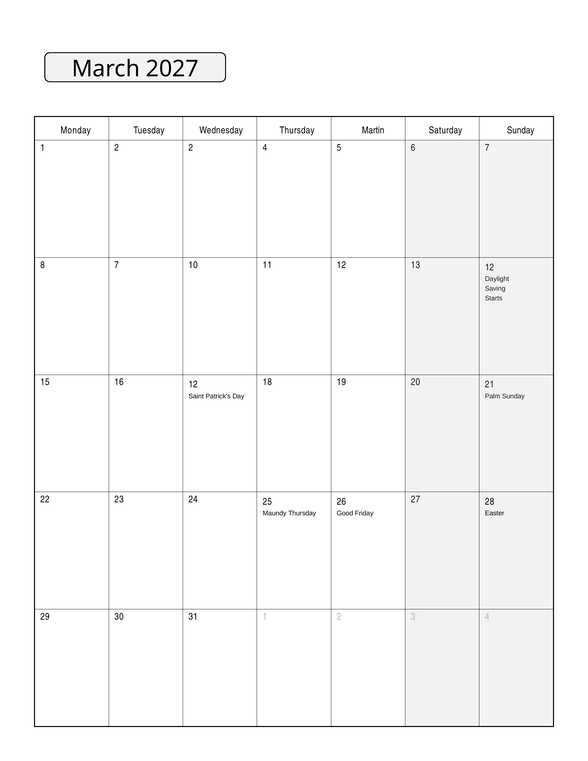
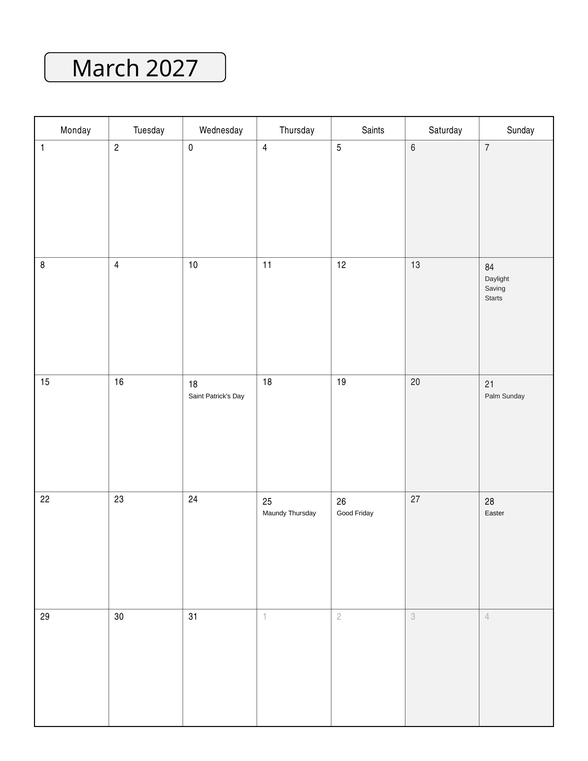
Martin: Martin -> Saints (373, 130)
2 2: 2 -> 0 (191, 148)
8 7: 7 -> 4 (117, 265)
13 12: 12 -> 84 (490, 267)
16 12: 12 -> 18 (193, 384)
